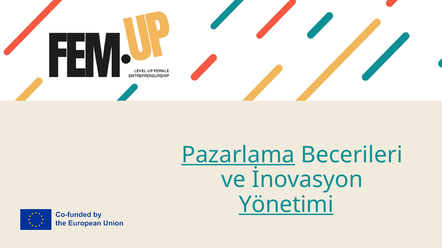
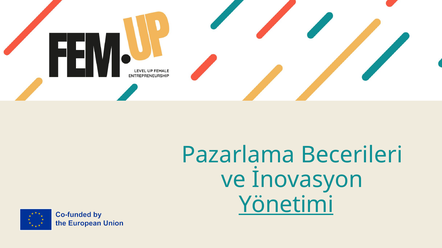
Pazarlama underline: present -> none (238, 155)
